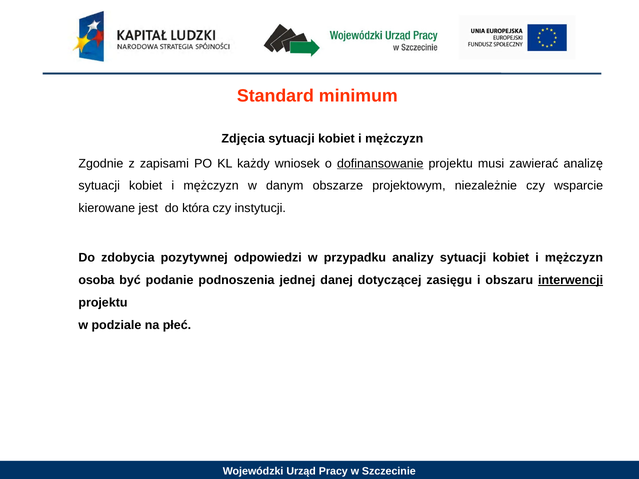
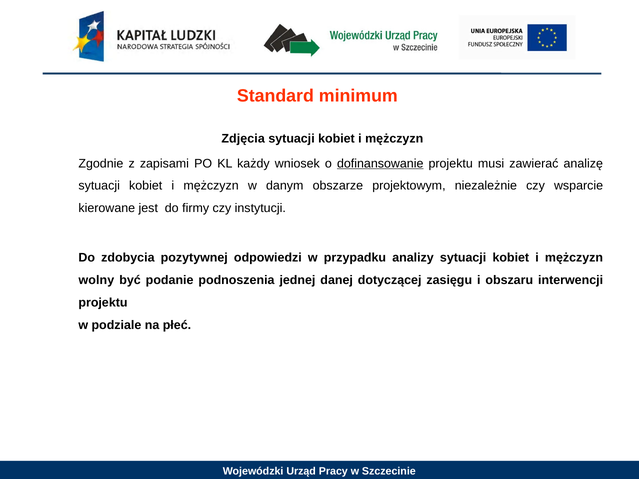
która: która -> firmy (196, 208)
osoba: osoba -> wolny (96, 280)
interwencji underline: present -> none (571, 280)
